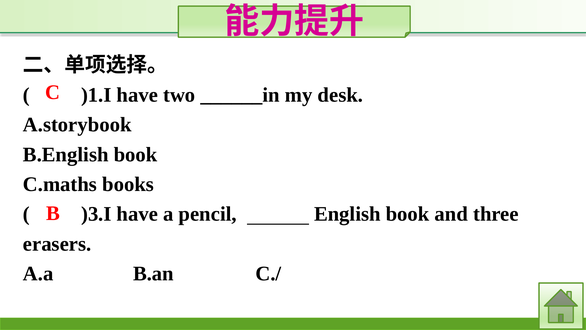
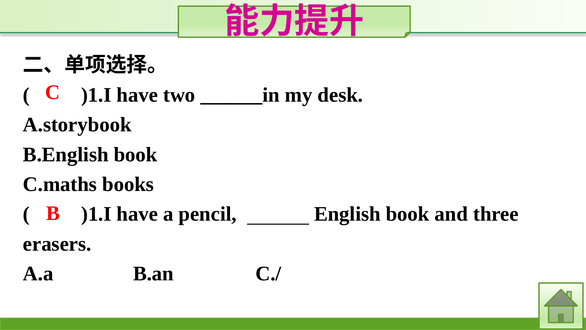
)3.I: )3.I -> )1.I (96, 214)
